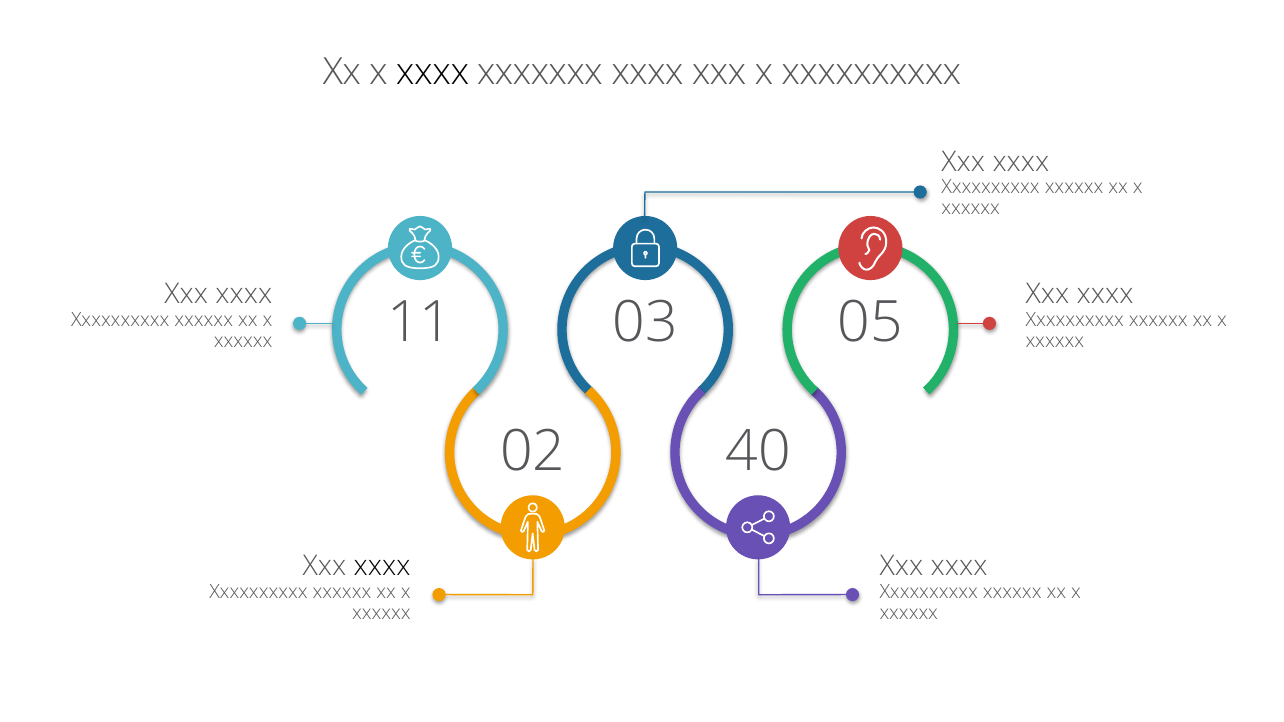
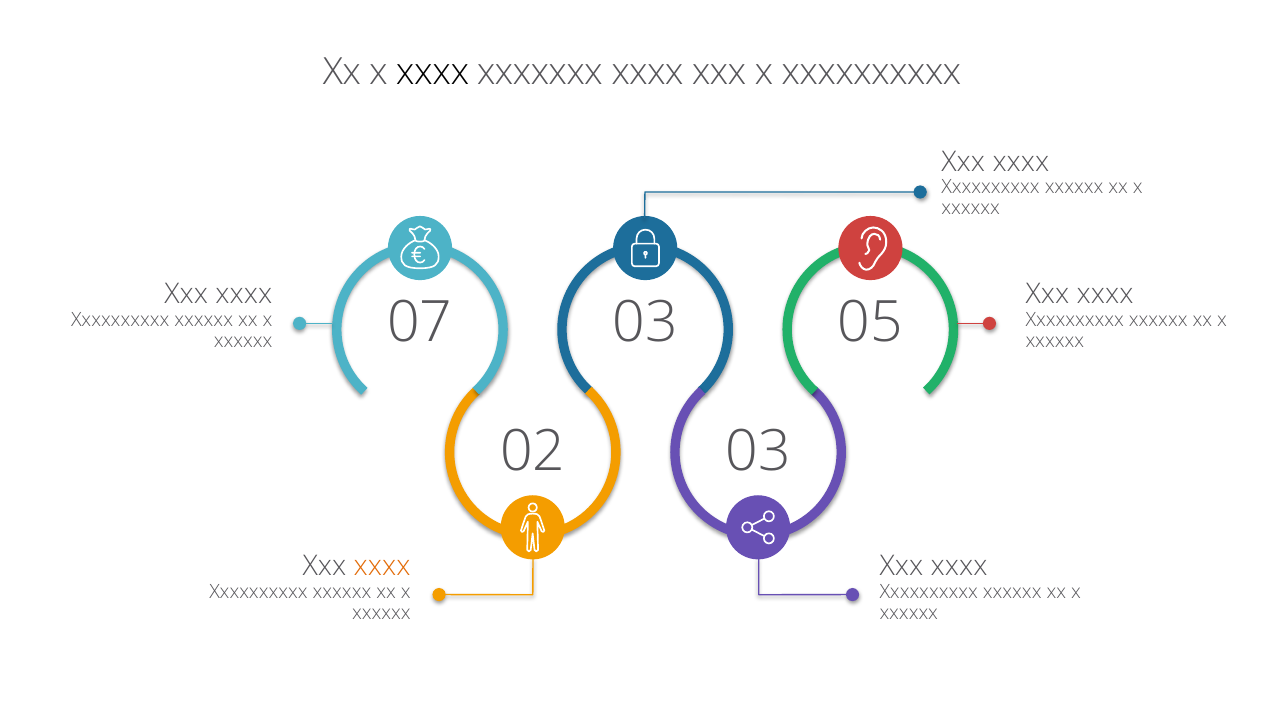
11: 11 -> 07 (420, 323)
02 40: 40 -> 03 (758, 452)
xxxx colour: black -> orange (382, 566)
